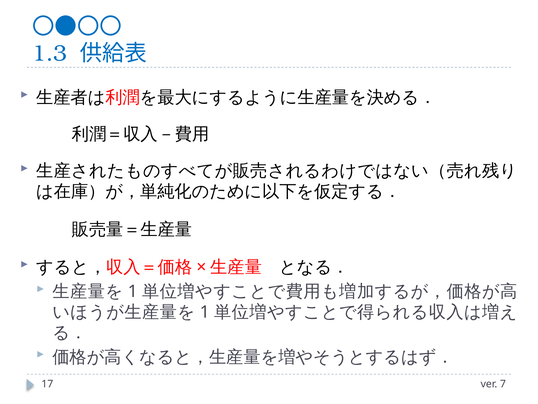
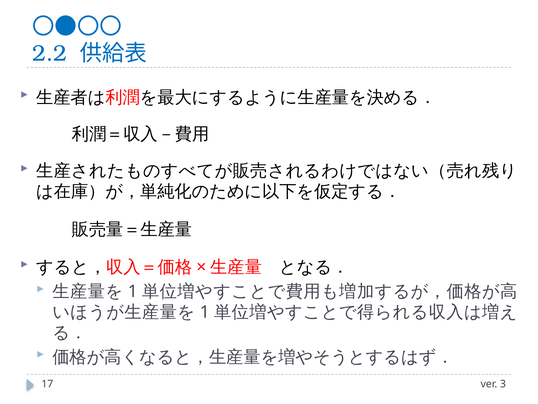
1.3: 1.3 -> 2.2 (50, 54)
7: 7 -> 3 (503, 384)
